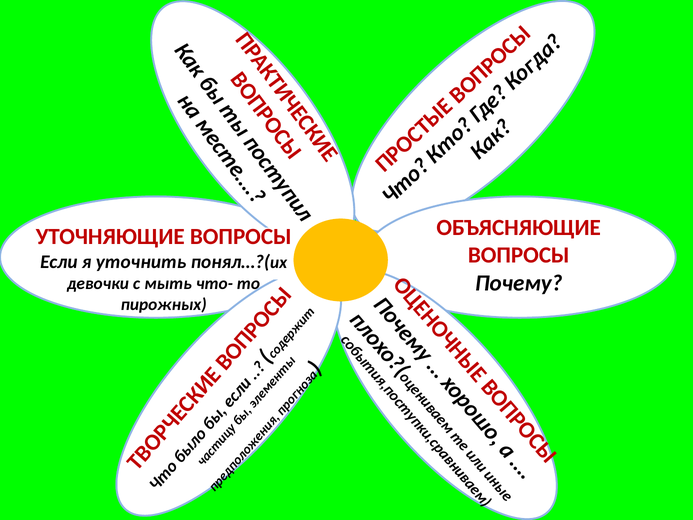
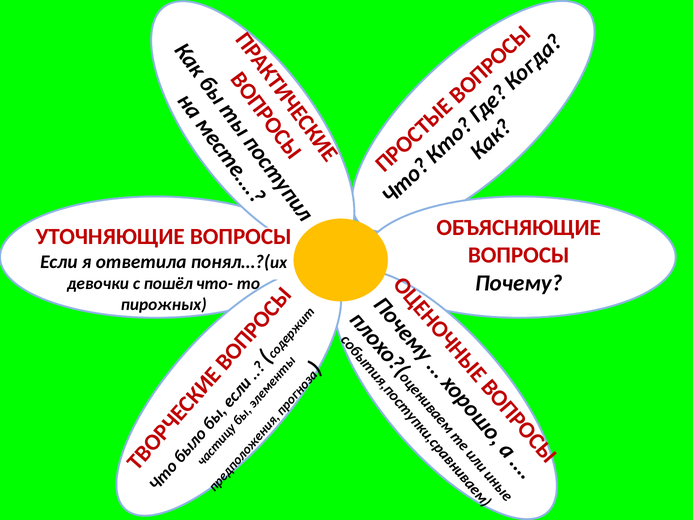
уточнить: уточнить -> ответила (141, 262)
мыть: мыть -> пошёл (168, 284)
